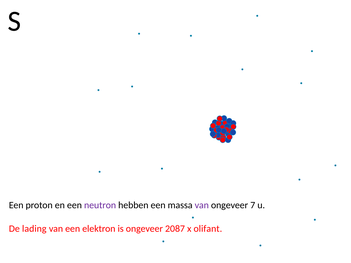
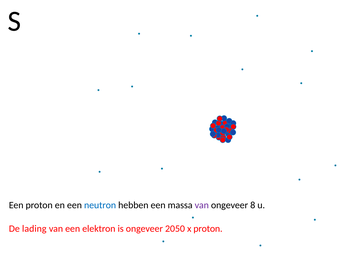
neutron colour: purple -> blue (100, 205)
7: 7 -> 8 (253, 205)
2087: 2087 -> 2050 (175, 229)
x olifant: olifant -> proton (208, 229)
